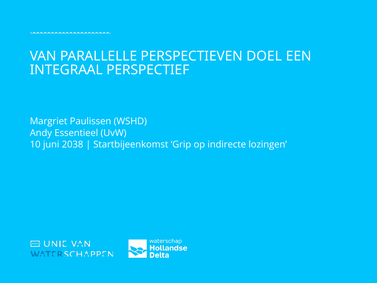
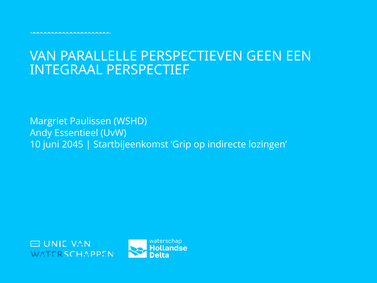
DOEL: DOEL -> GEEN (264, 56)
2038: 2038 -> 2045 (73, 144)
